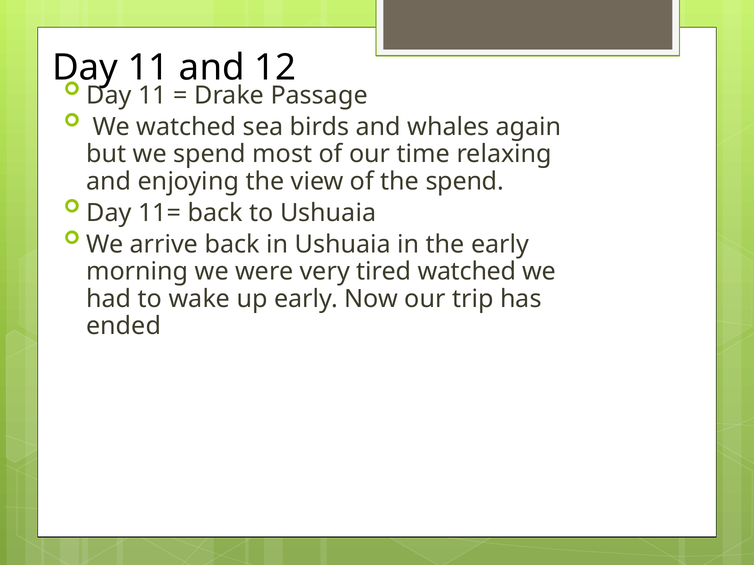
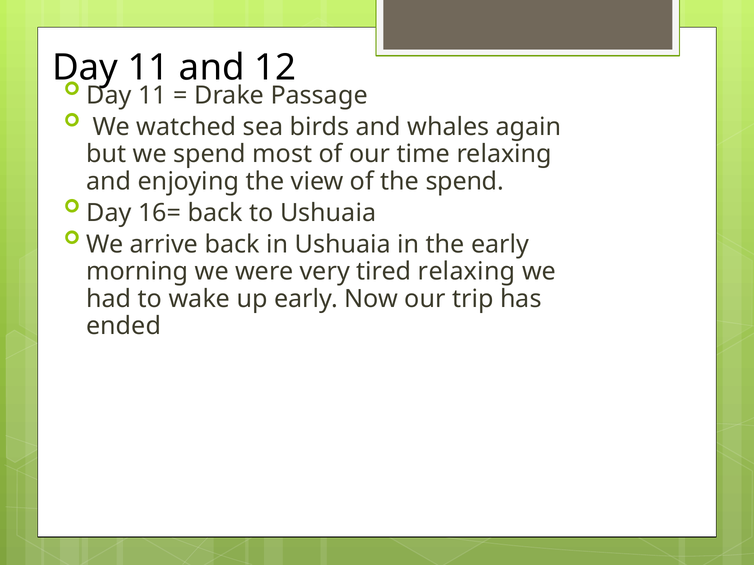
11=: 11= -> 16= (160, 213)
tired watched: watched -> relaxing (467, 272)
